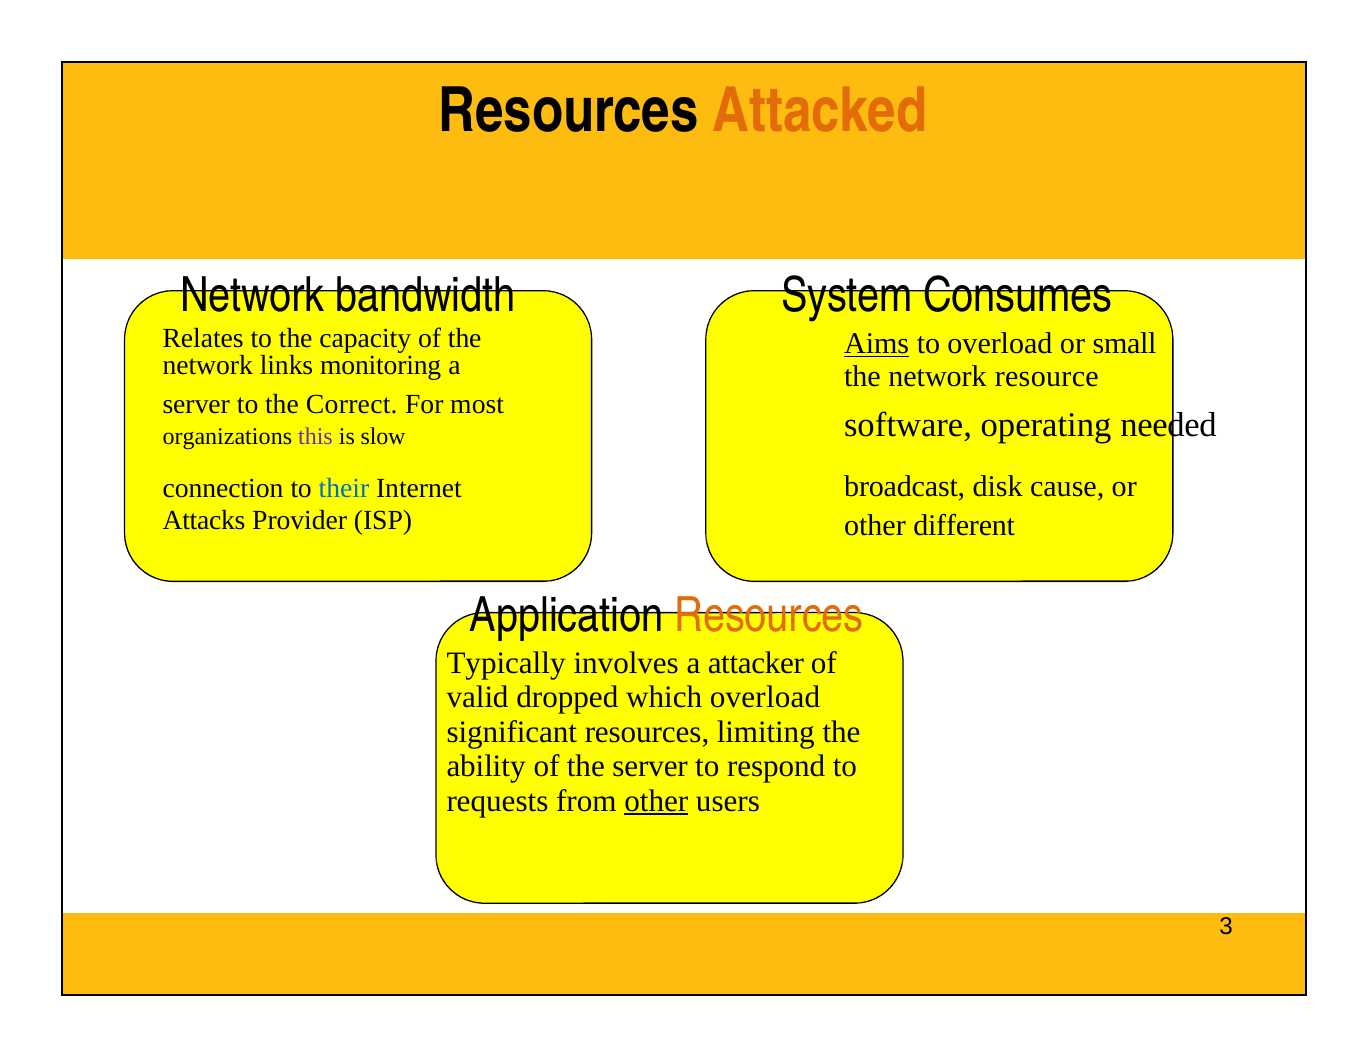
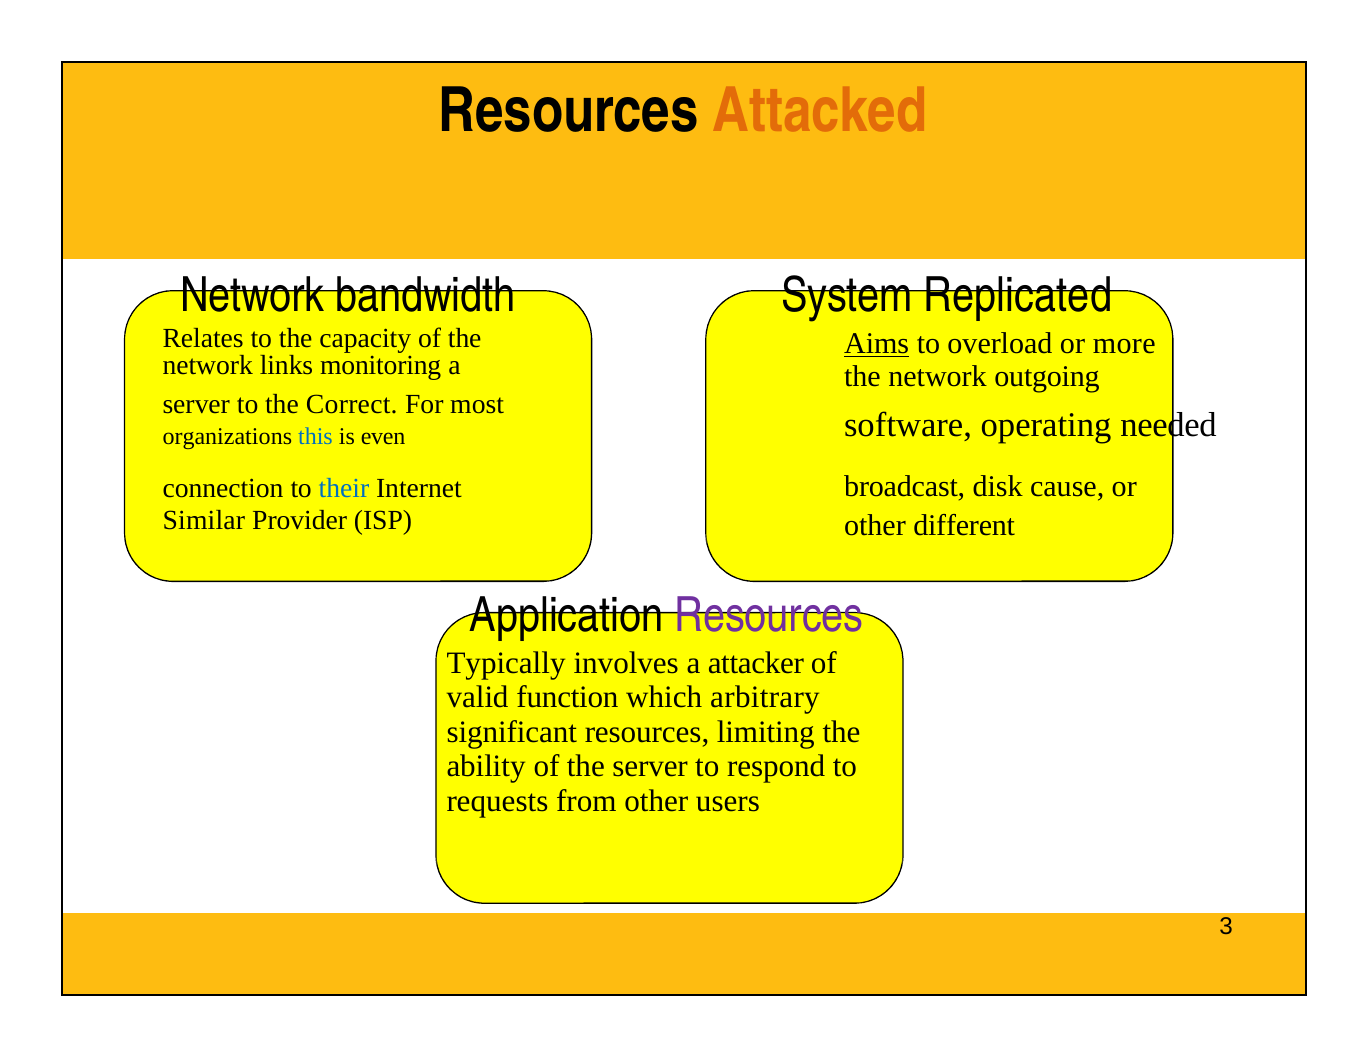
Consumes: Consumes -> Replicated (1018, 295)
small: small -> more (1124, 343)
resource: resource -> outgoing (1047, 377)
this colour: purple -> blue (315, 436)
slow: slow -> even (383, 436)
Attacks: Attacks -> Similar (204, 521)
Resources colour: orange -> purple (769, 616)
dropped: dropped -> function (567, 697)
which overload: overload -> arbitrary (765, 697)
other underline: present -> none (656, 801)
